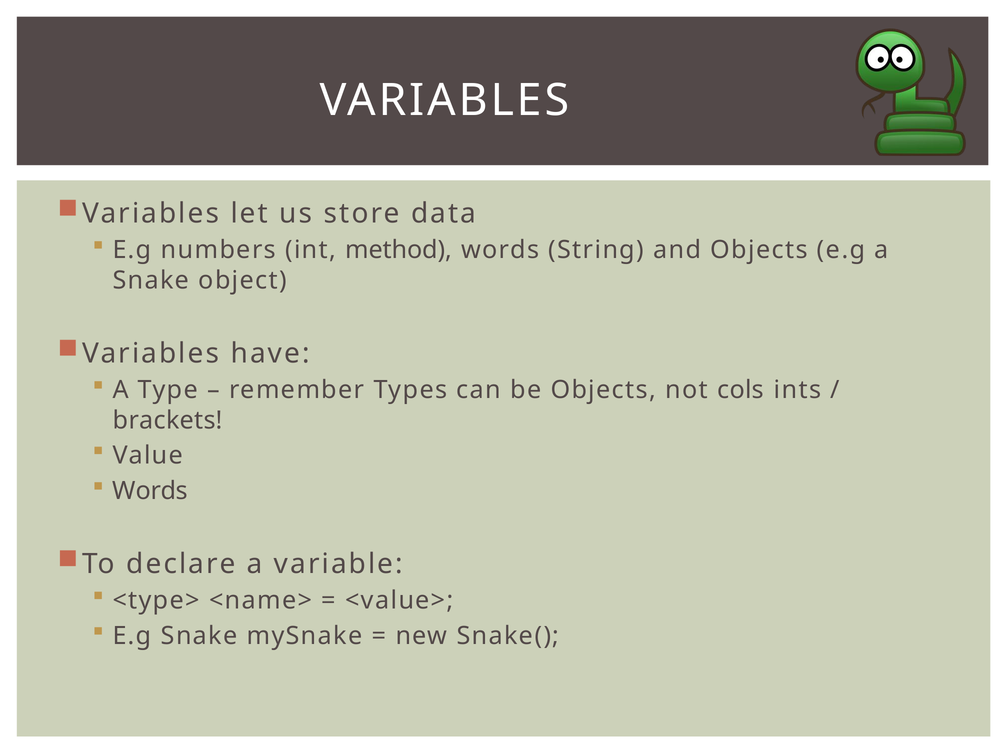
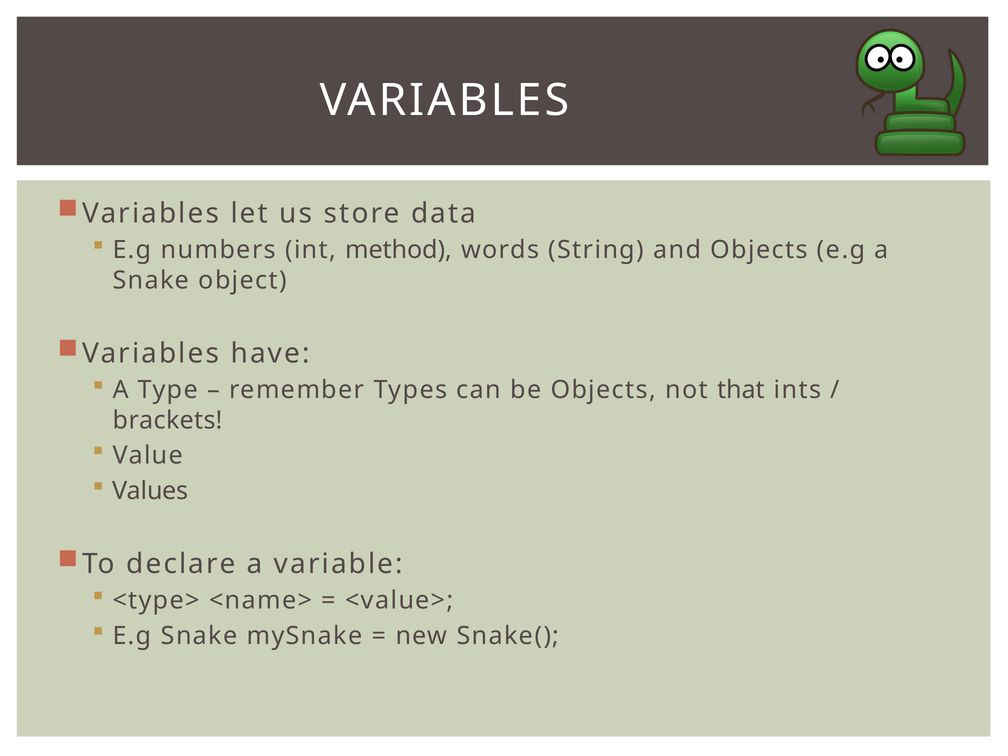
cols: cols -> that (741, 390)
Words: Words -> Values (150, 491)
